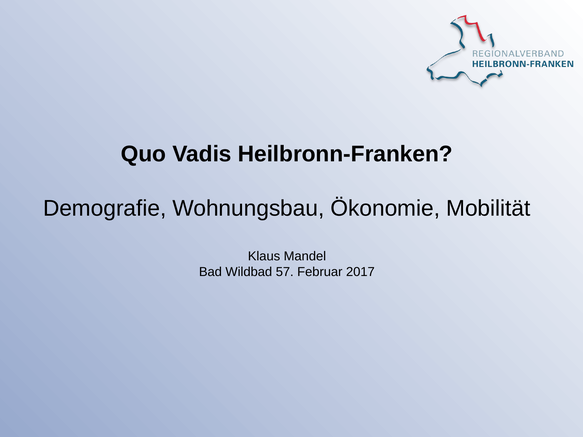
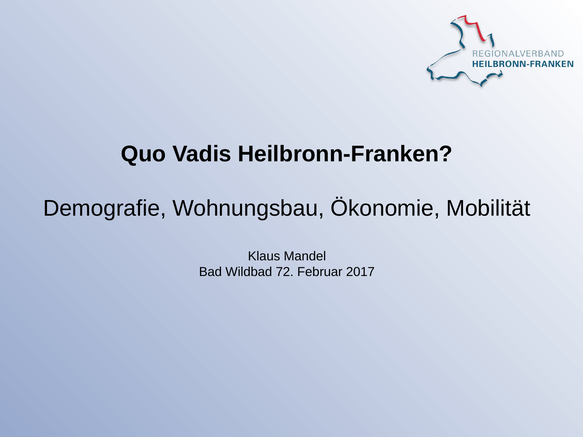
57: 57 -> 72 (285, 272)
